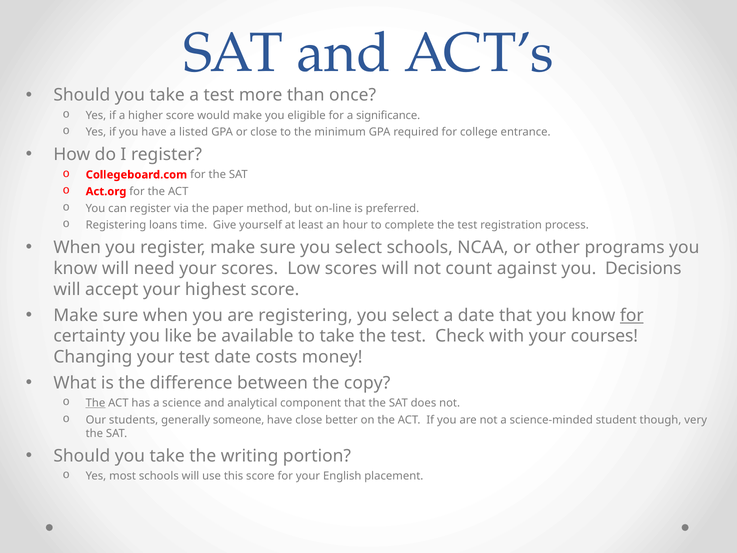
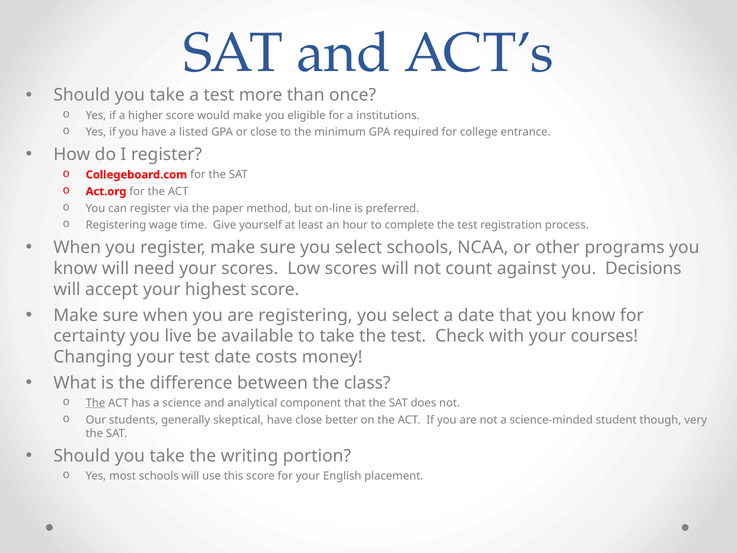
significance: significance -> institutions (388, 115)
loans: loans -> wage (163, 225)
for underline: present -> none (632, 315)
like: like -> live (178, 336)
copy: copy -> class (367, 383)
someone: someone -> skeptical (238, 420)
